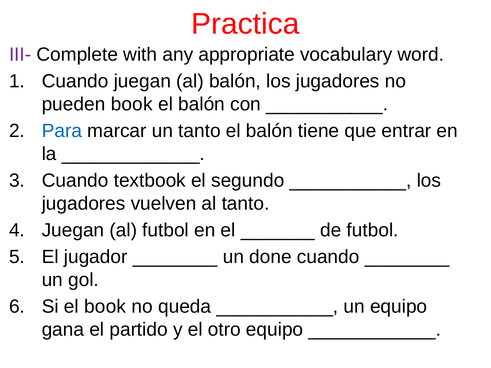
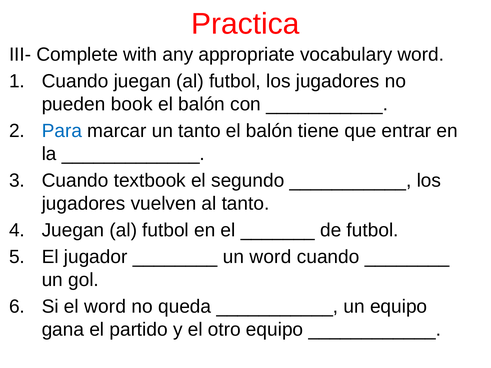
III- colour: purple -> black (20, 55)
Cuando juegan al balón: balón -> futbol (235, 81)
un done: done -> word (270, 257)
el book: book -> word (105, 307)
